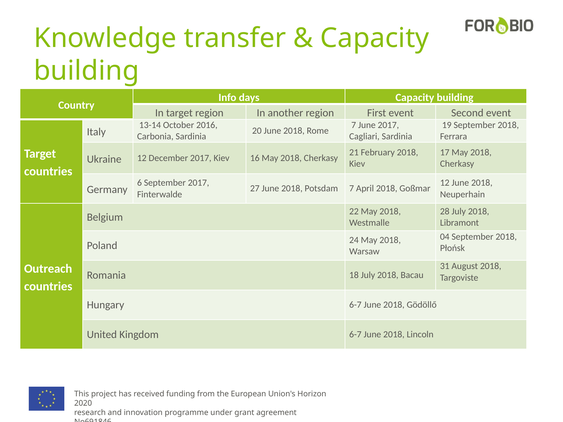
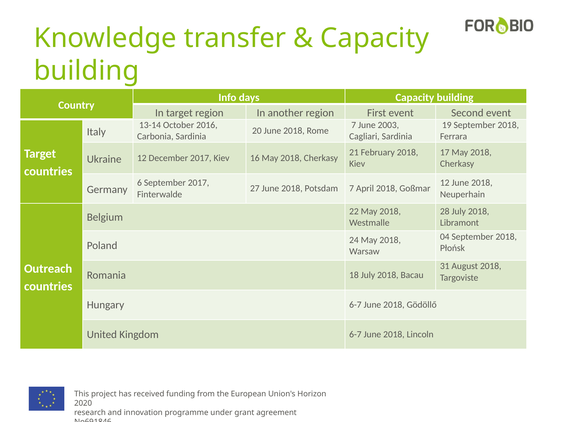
June 2017: 2017 -> 2003 (388, 125)
